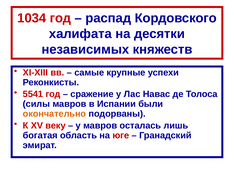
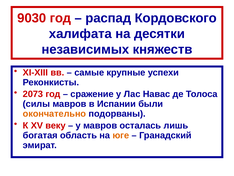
1034: 1034 -> 9030 (32, 18)
5541: 5541 -> 2073 (33, 94)
юге colour: red -> orange (121, 135)
